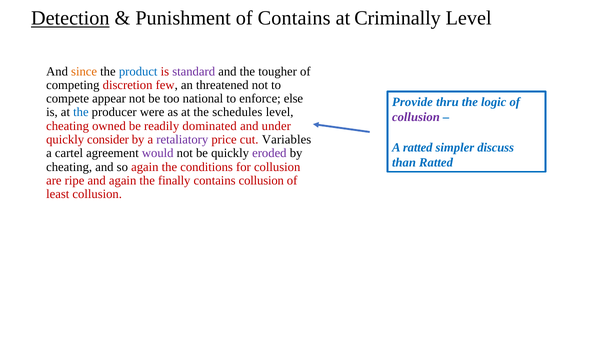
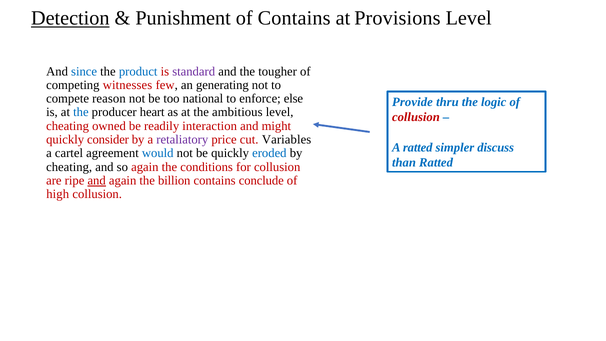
Criminally: Criminally -> Provisions (397, 18)
since colour: orange -> blue (84, 71)
discretion: discretion -> witnesses (128, 85)
threatened: threatened -> generating (222, 85)
appear: appear -> reason (109, 99)
were: were -> heart (152, 112)
schedules: schedules -> ambitious (237, 112)
collusion colour: purple -> red (416, 117)
dominated: dominated -> interaction (210, 126)
under: under -> might (276, 126)
would colour: purple -> blue (158, 153)
eroded colour: purple -> blue (269, 153)
and underline: none -> present (97, 181)
finally: finally -> billion (174, 181)
contains collusion: collusion -> conclude (261, 181)
least: least -> high (58, 194)
